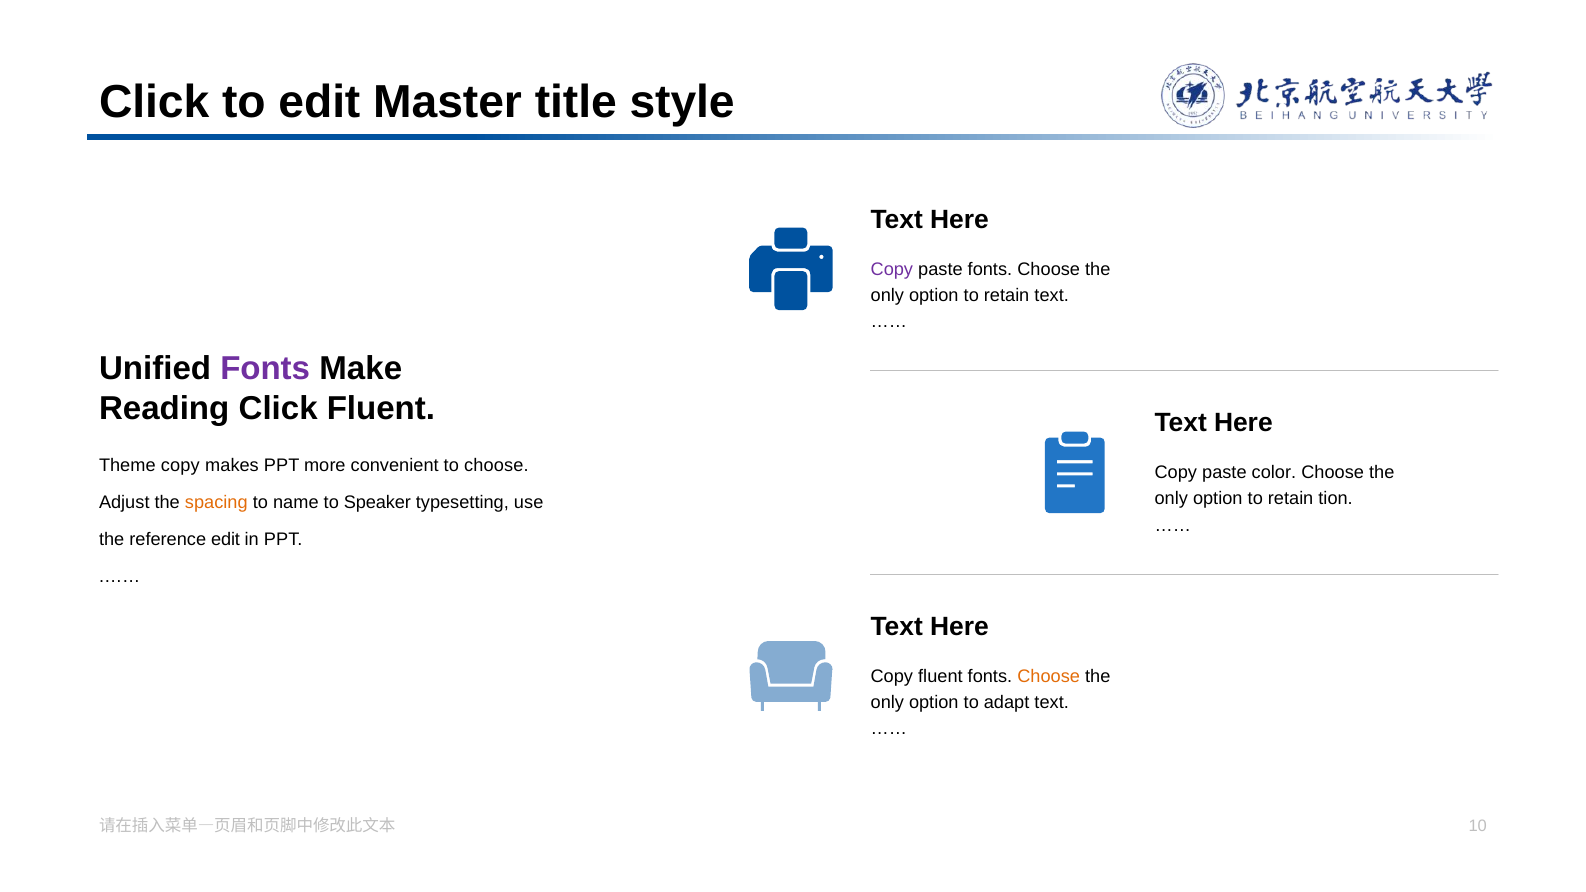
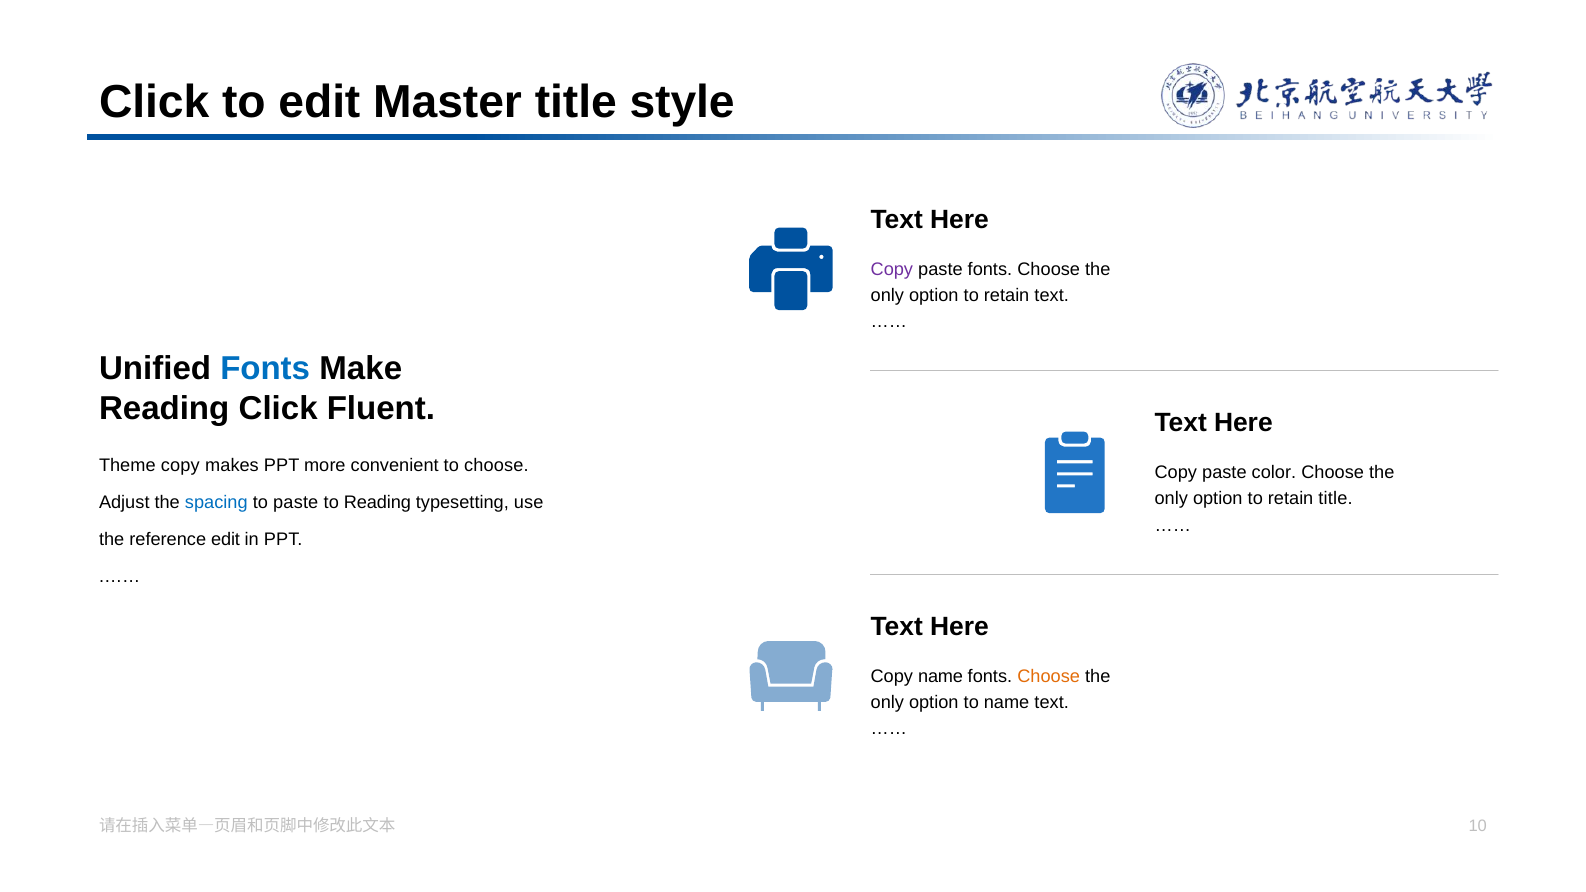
Fonts colour: purple -> blue (265, 368)
retain tion: tion -> title (1336, 499)
spacing colour: orange -> blue (216, 502)
to name: name -> paste (296, 502)
to Speaker: Speaker -> Reading (377, 502)
Copy fluent: fluent -> name (941, 676)
to adapt: adapt -> name (1007, 702)
